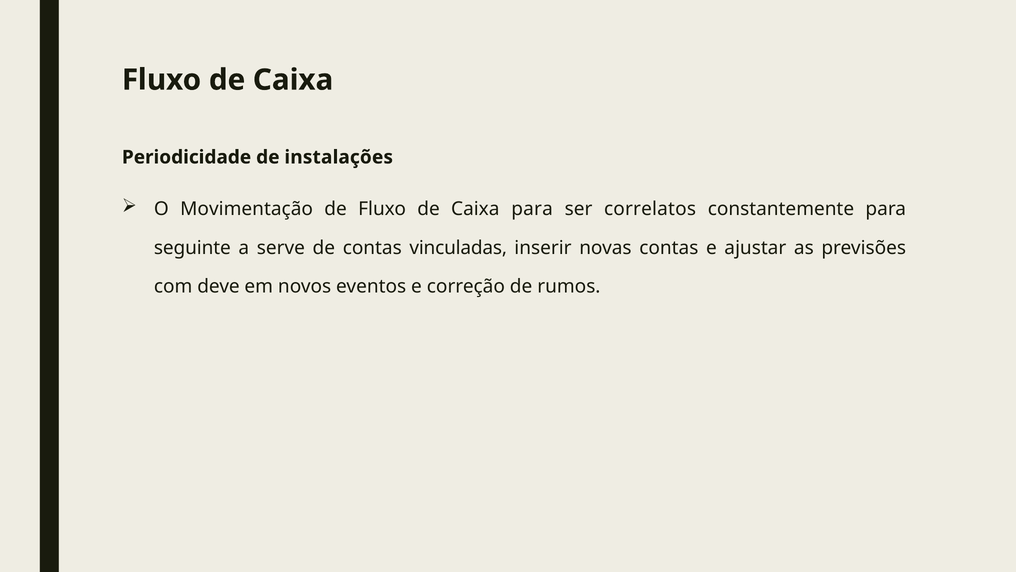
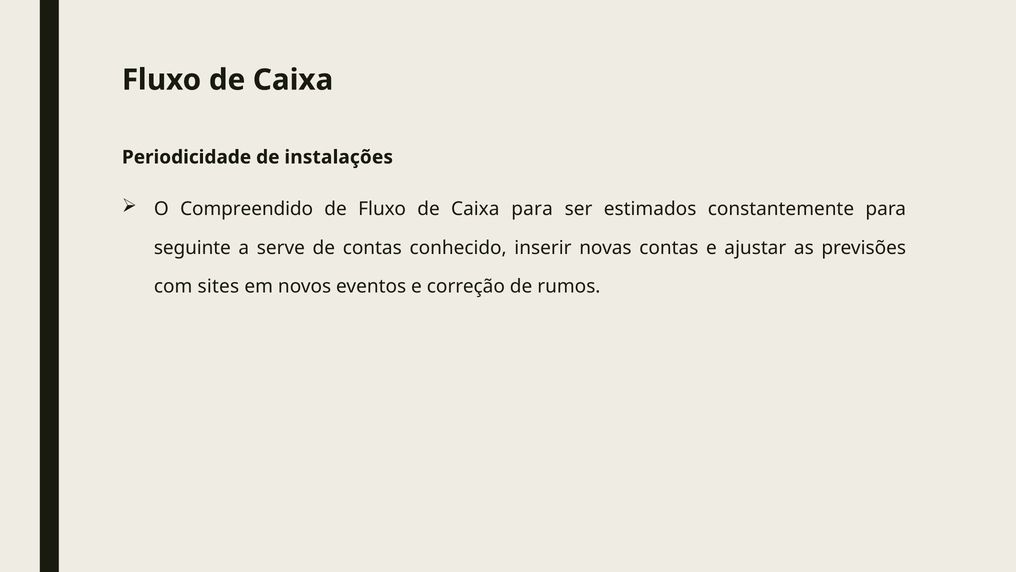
Movimentação: Movimentação -> Compreendido (247, 209)
correlatos: correlatos -> estimados (650, 209)
vinculadas: vinculadas -> conhecido (458, 248)
deve: deve -> sites (218, 286)
